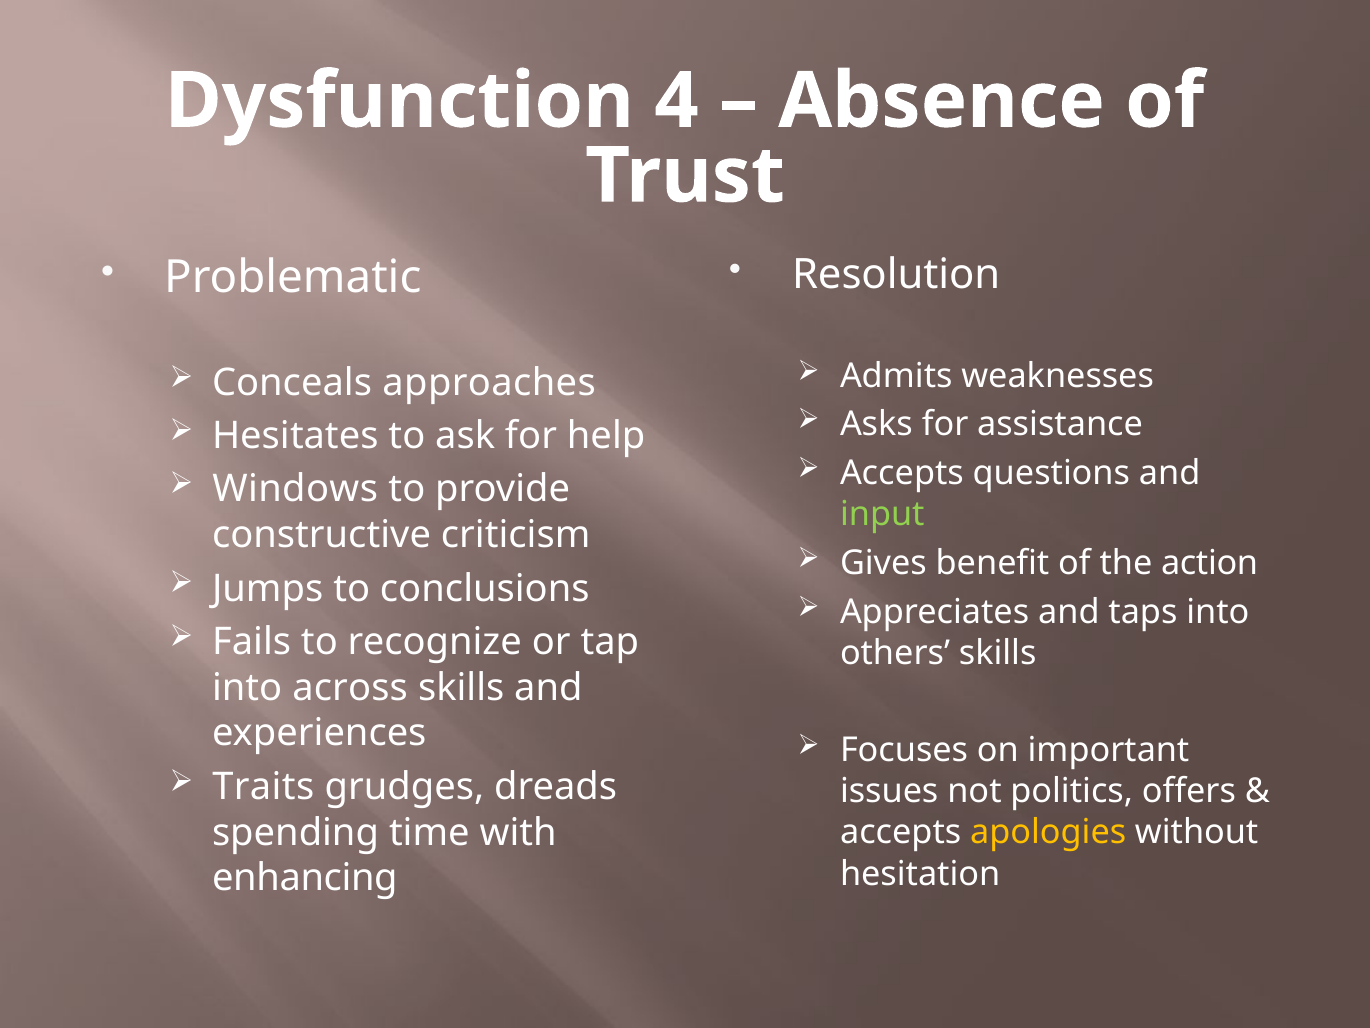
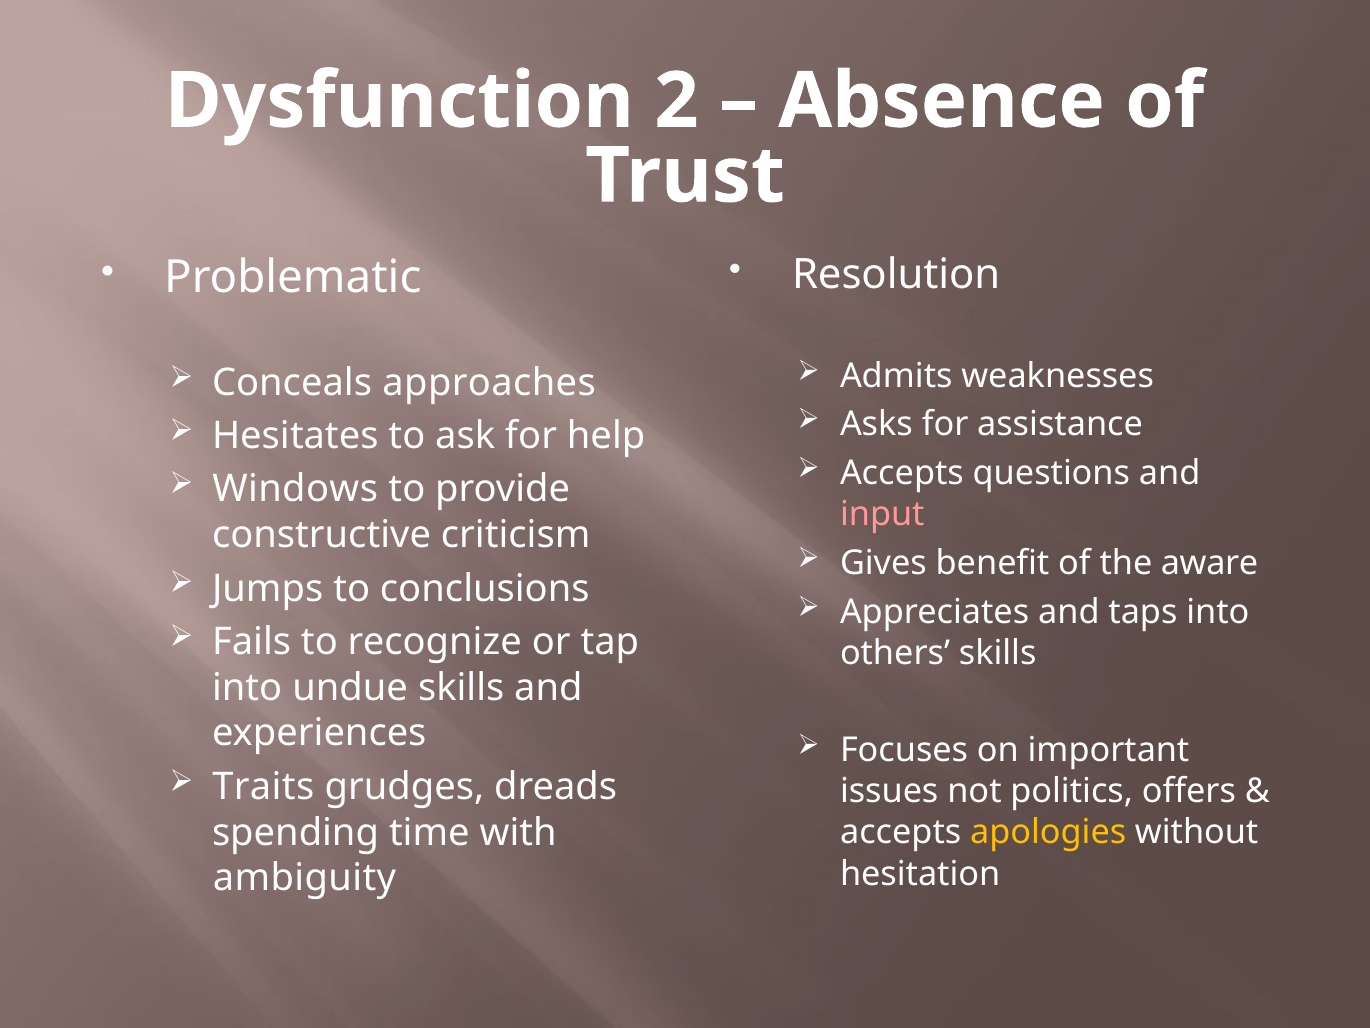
4: 4 -> 2 (677, 101)
input colour: light green -> pink (882, 514)
action: action -> aware (1210, 563)
across: across -> undue (350, 687)
enhancing: enhancing -> ambiguity (304, 878)
